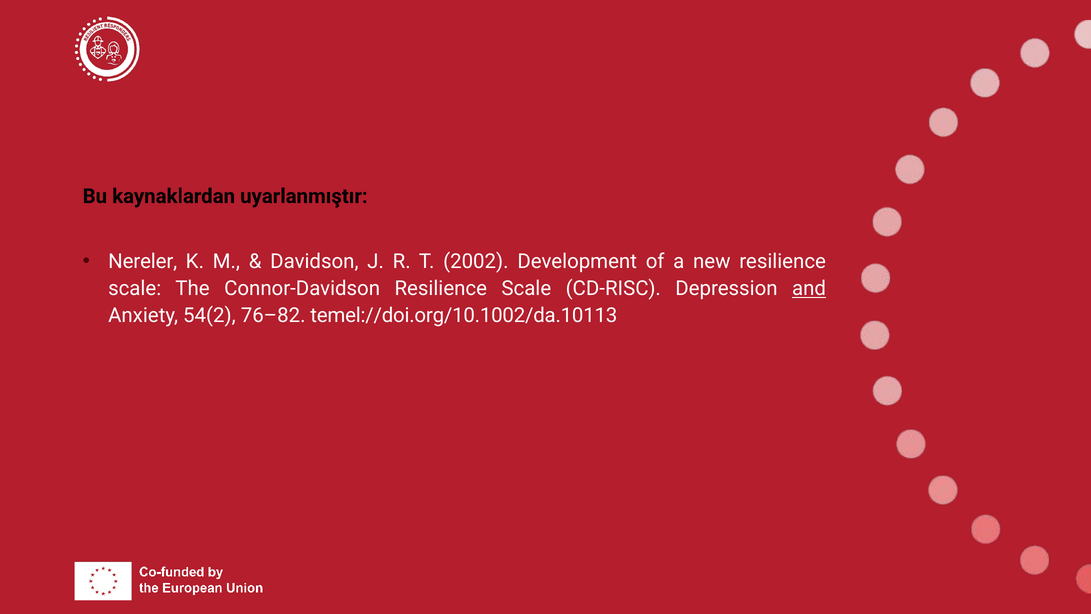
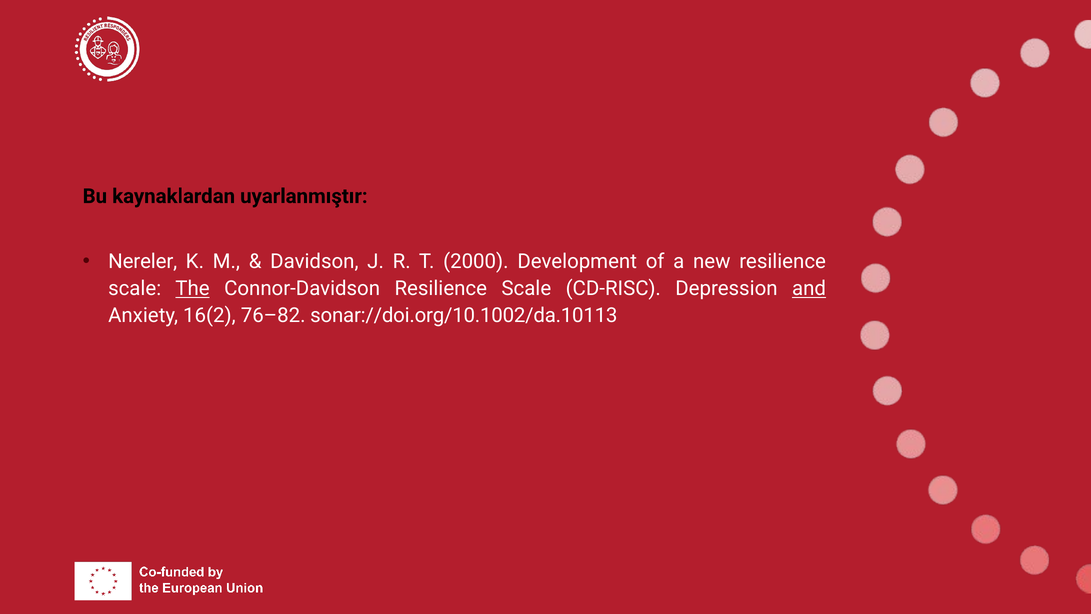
2002: 2002 -> 2000 (476, 262)
The underline: none -> present (193, 289)
54(2: 54(2 -> 16(2 (209, 316)
temel://doi.org/10.1002/da.10113: temel://doi.org/10.1002/da.10113 -> sonar://doi.org/10.1002/da.10113 (464, 316)
